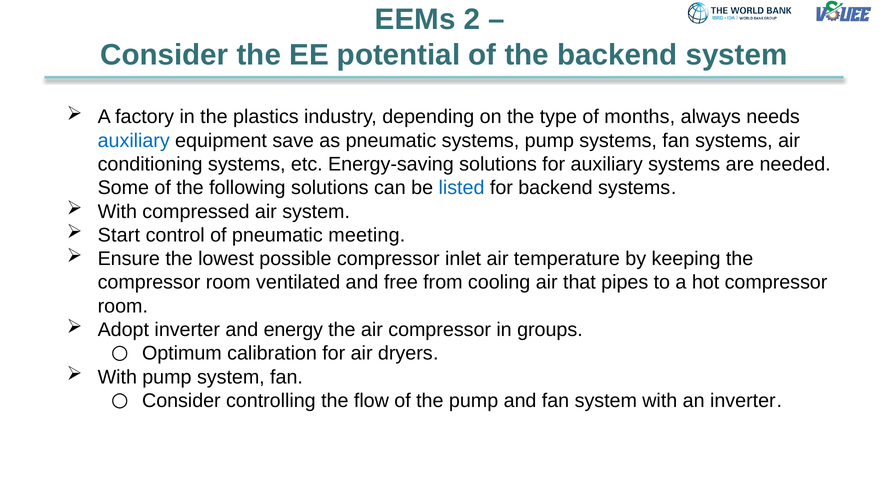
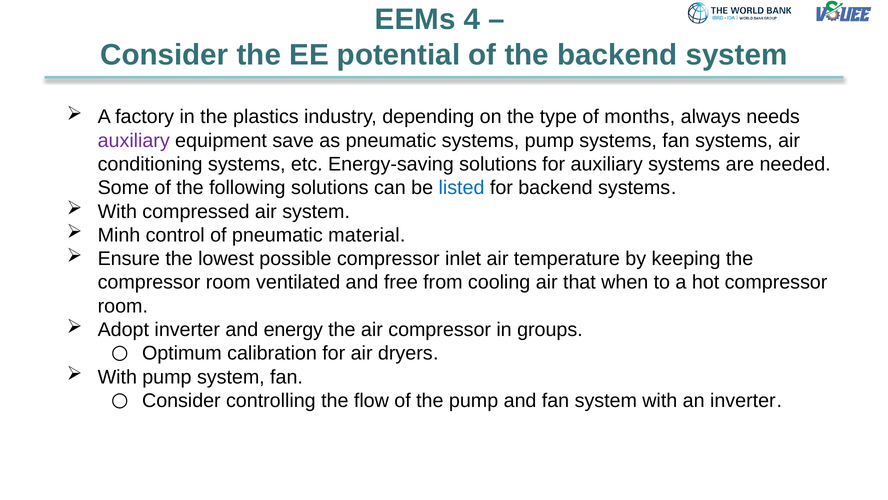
2: 2 -> 4 (472, 19)
auxiliary colour: blue -> purple (134, 140)
Start: Start -> Minh (119, 235)
meeting: meeting -> material (367, 235)
pipes: pipes -> when (625, 282)
